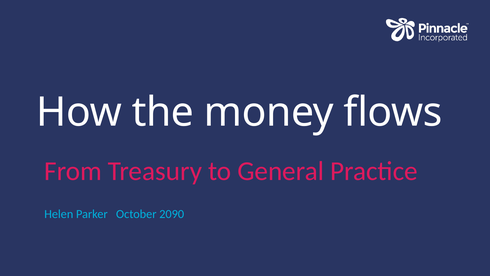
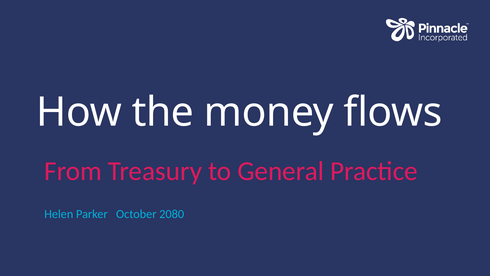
2090: 2090 -> 2080 (172, 214)
